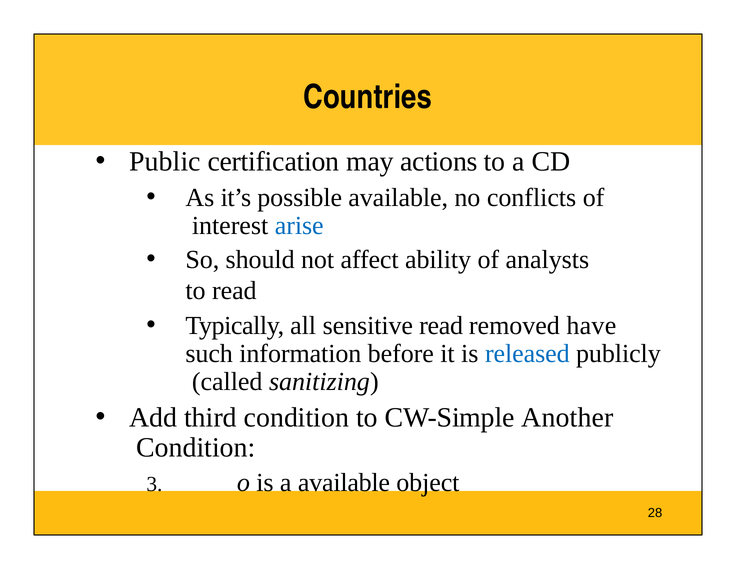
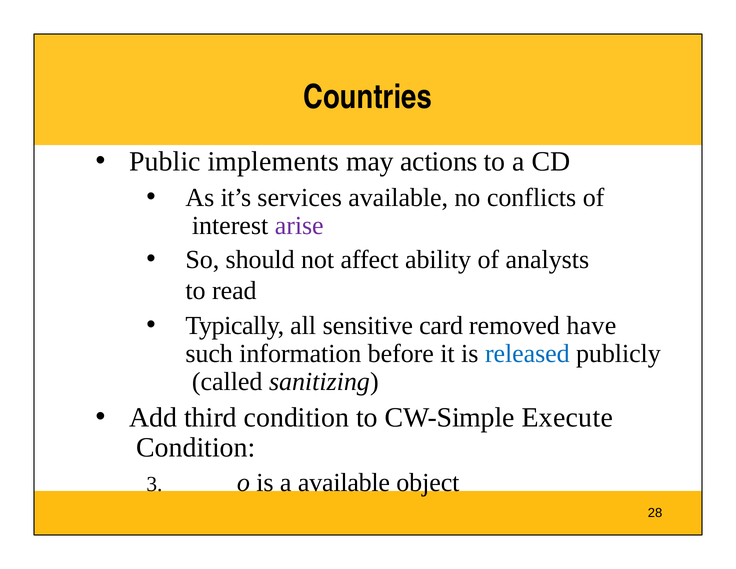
certification: certification -> implements (273, 162)
possible: possible -> services (300, 197)
arise colour: blue -> purple (299, 226)
sensitive read: read -> card (441, 325)
Another: Another -> Execute (567, 417)
